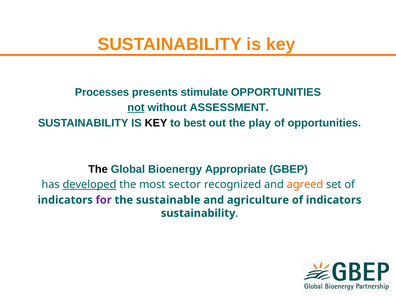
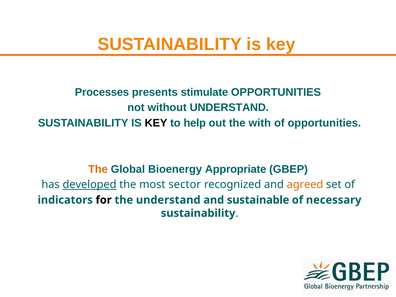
not underline: present -> none (136, 108)
without ASSESSMENT: ASSESSMENT -> UNDERSTAND (229, 108)
best: best -> help (195, 123)
play: play -> with (260, 123)
The colour: black -> orange (98, 169)
for colour: purple -> black (104, 200)
the sustainable: sustainable -> understand (168, 200)
agriculture: agriculture -> sustainable (258, 200)
indicators: indicators -> necessary (334, 200)
